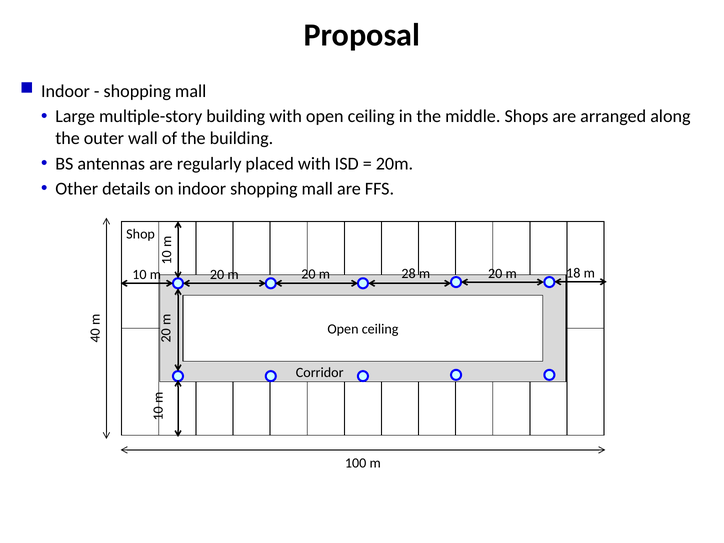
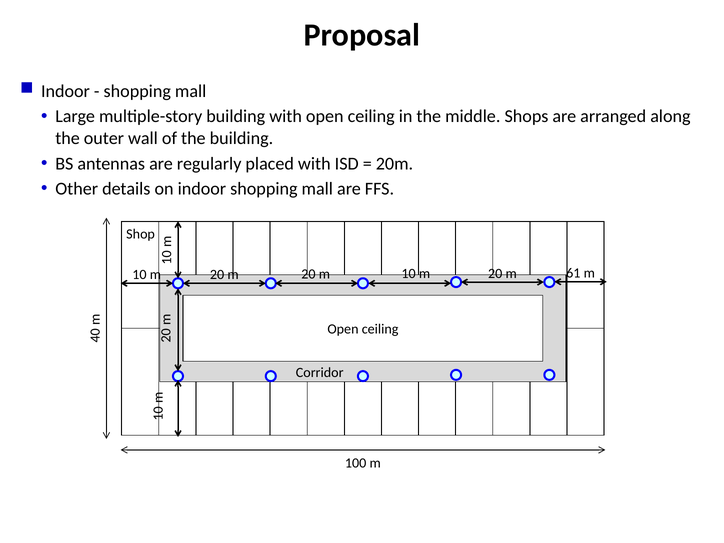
m 28: 28 -> 10 (409, 274)
18: 18 -> 61 (573, 273)
